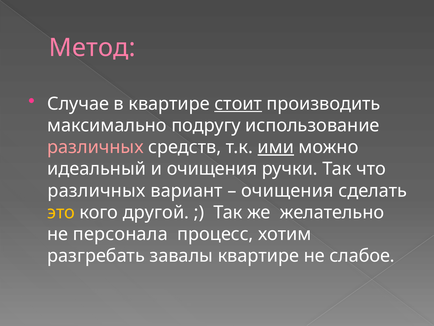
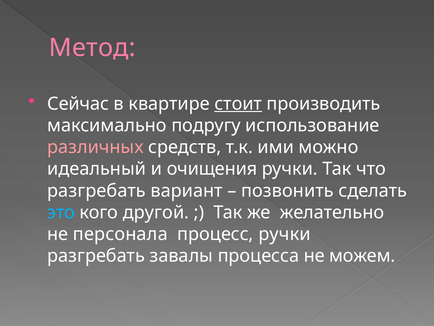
Случае: Случае -> Сейчас (78, 104)
ими underline: present -> none (276, 147)
различных: различных -> разгребать (97, 190)
очищения: очищения -> позвонить (287, 190)
это colour: yellow -> light blue (61, 212)
процесс хотим: хотим -> ручки (285, 234)
завалы квартире: квартире -> процесса (258, 256)
слабое: слабое -> можем (362, 256)
